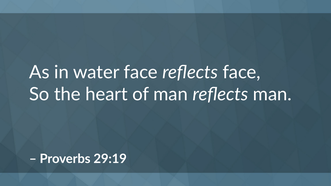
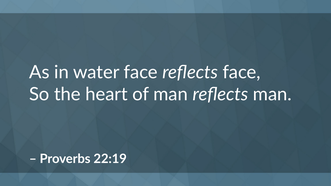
29:19: 29:19 -> 22:19 (110, 159)
